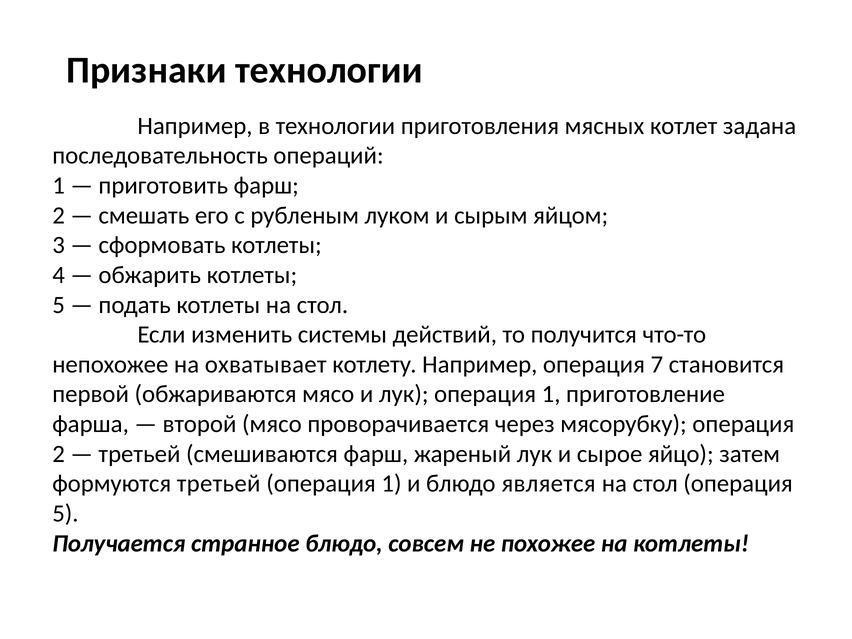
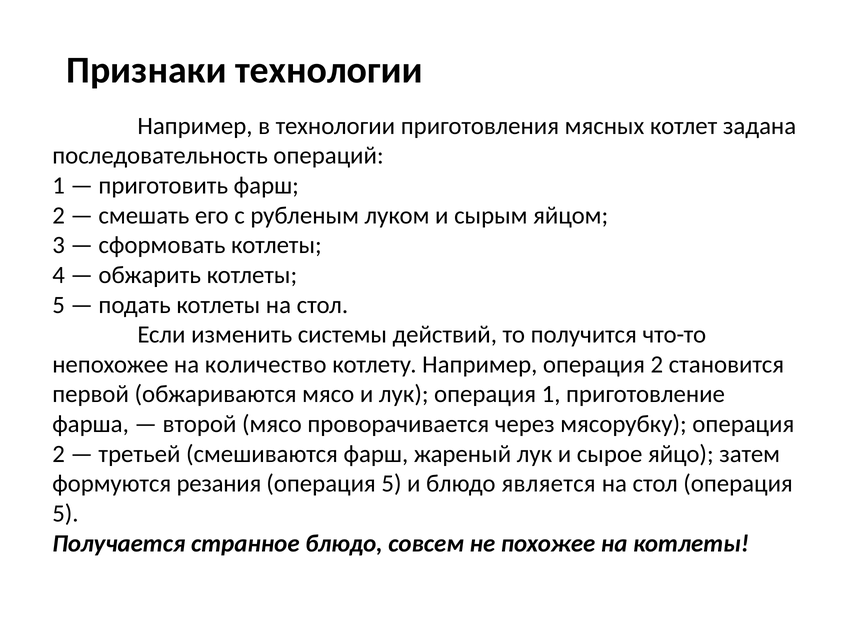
охватывает: охватывает -> количество (266, 364)
Например операция 7: 7 -> 2 (657, 364)
формуются третьей: третьей -> резания (219, 484)
1: 1 -> 5 (391, 484)
